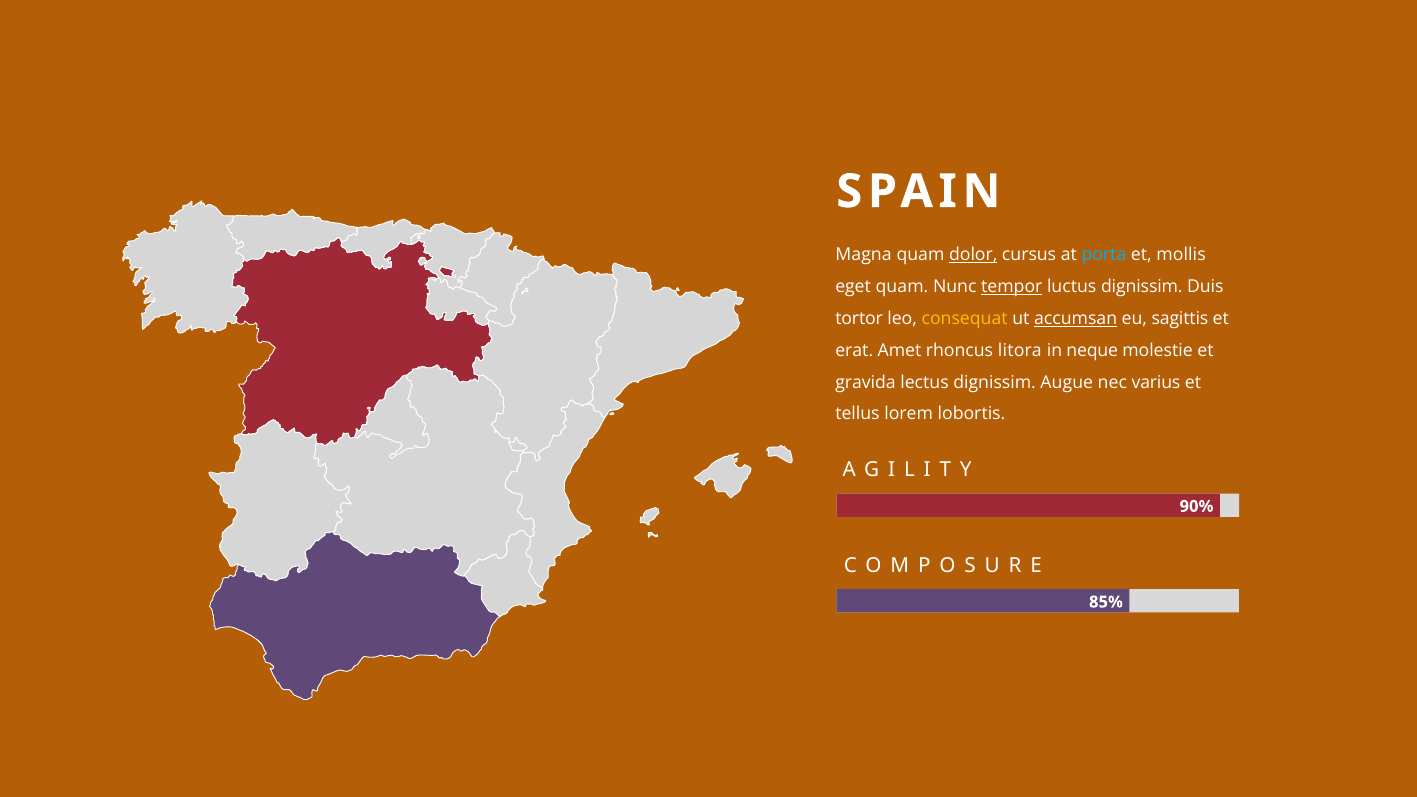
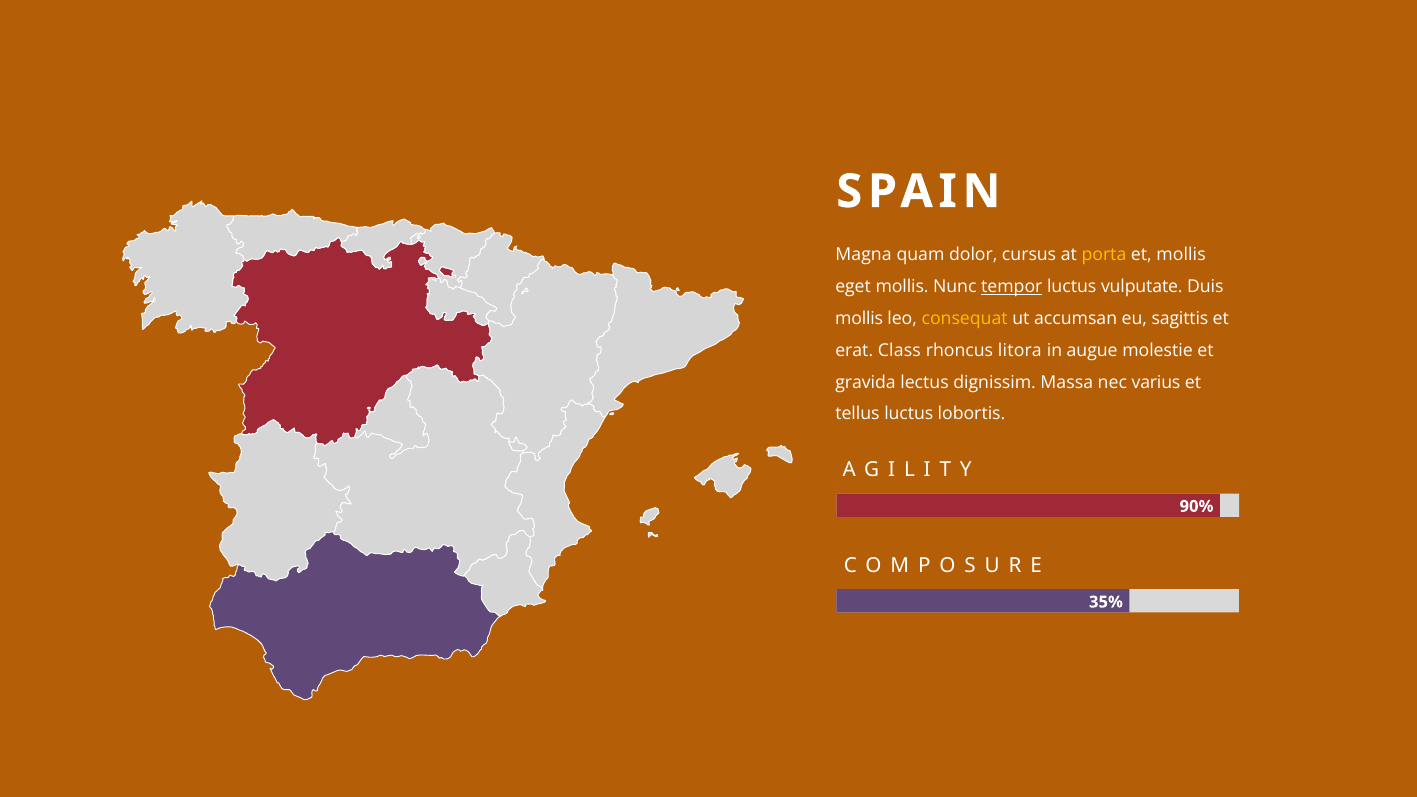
dolor underline: present -> none (973, 255)
porta colour: light blue -> yellow (1104, 255)
eget quam: quam -> mollis (902, 287)
luctus dignissim: dignissim -> vulputate (1142, 287)
tortor: tortor -> mollis (859, 319)
accumsan underline: present -> none (1076, 319)
Amet: Amet -> Class (899, 350)
neque: neque -> augue (1092, 350)
Augue: Augue -> Massa (1067, 382)
tellus lorem: lorem -> luctus (909, 414)
85%: 85% -> 35% (1106, 602)
